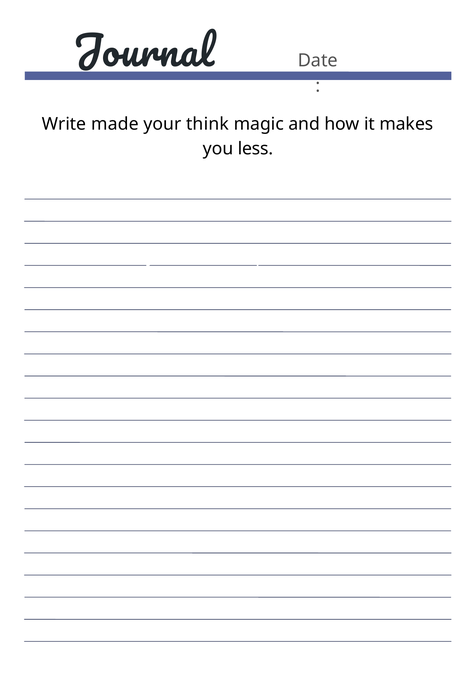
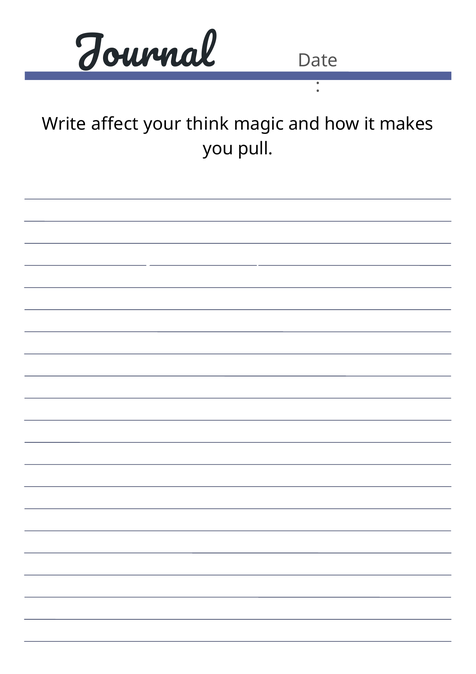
made: made -> affect (115, 124)
less: less -> pull (255, 149)
